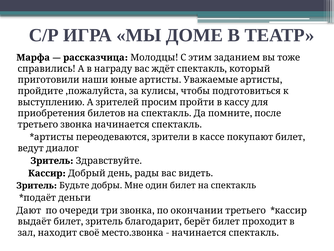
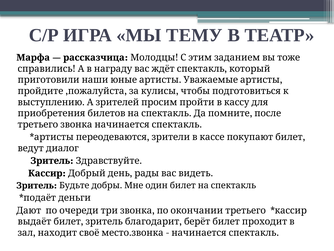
ДОМЕ: ДОМЕ -> ТЕМУ (194, 35)
